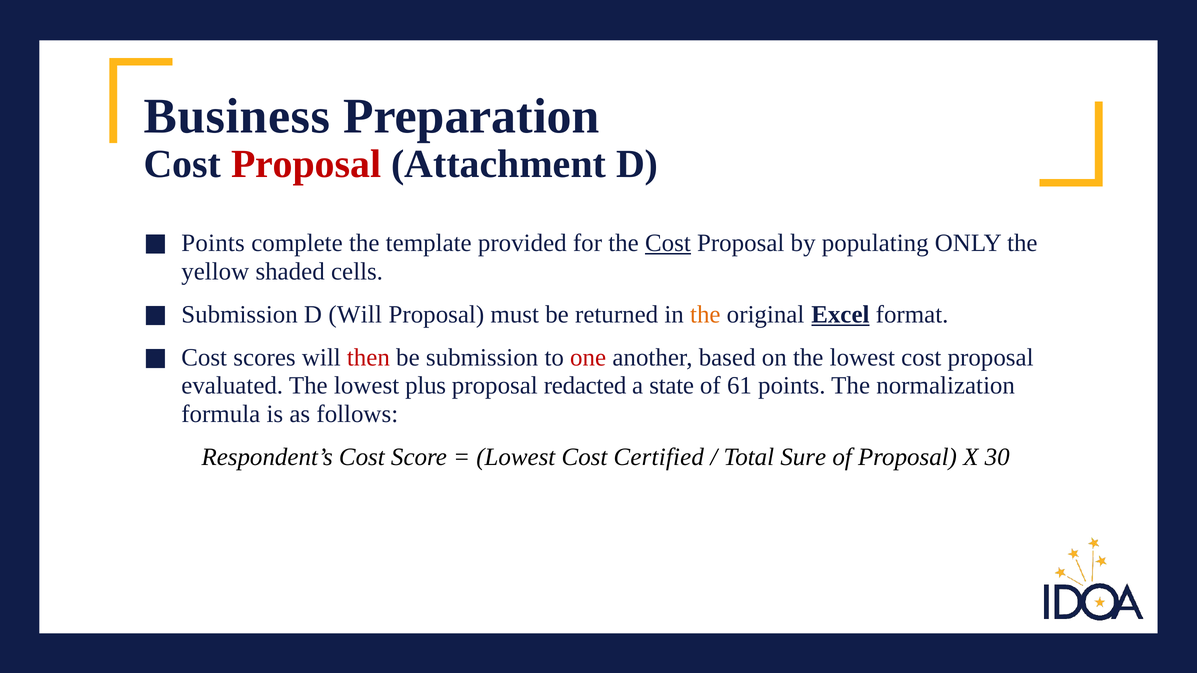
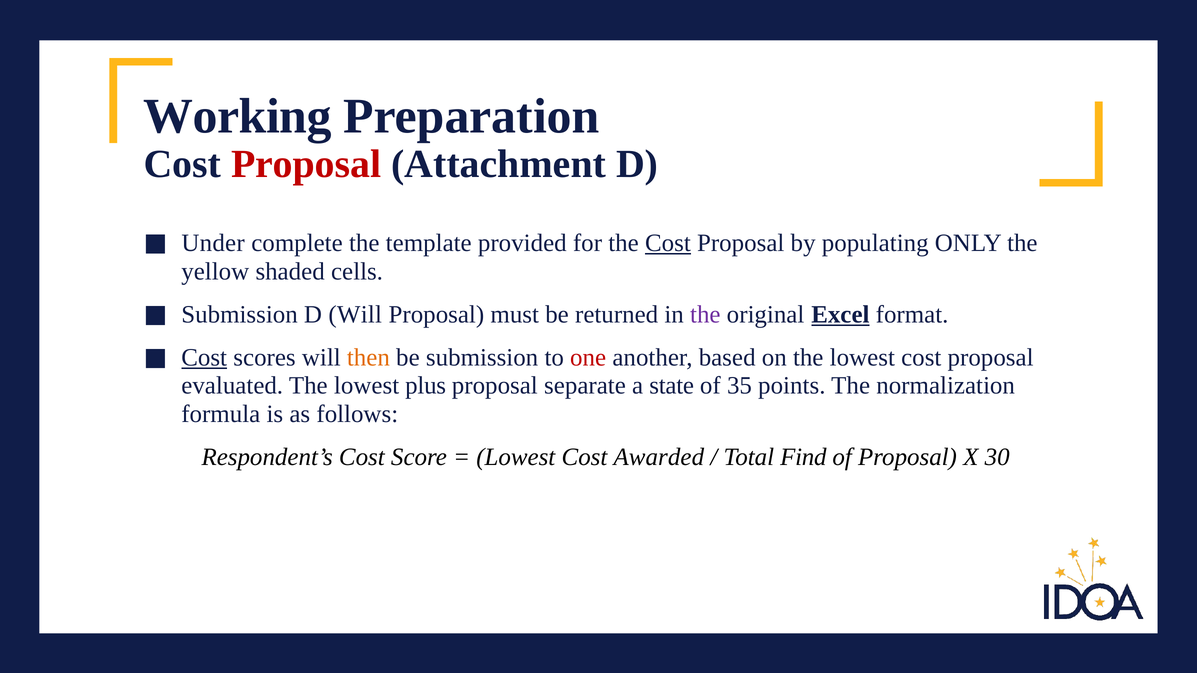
Business: Business -> Working (237, 116)
Points: Points -> Under (213, 243)
the colour: orange -> purple (705, 315)
Cost underline: none -> present (204, 358)
then colour: red -> orange (368, 358)
redacted: redacted -> separate (585, 386)
61: 61 -> 35 (739, 386)
Certified: Certified -> Awarded (659, 457)
Sure: Sure -> Find (803, 457)
